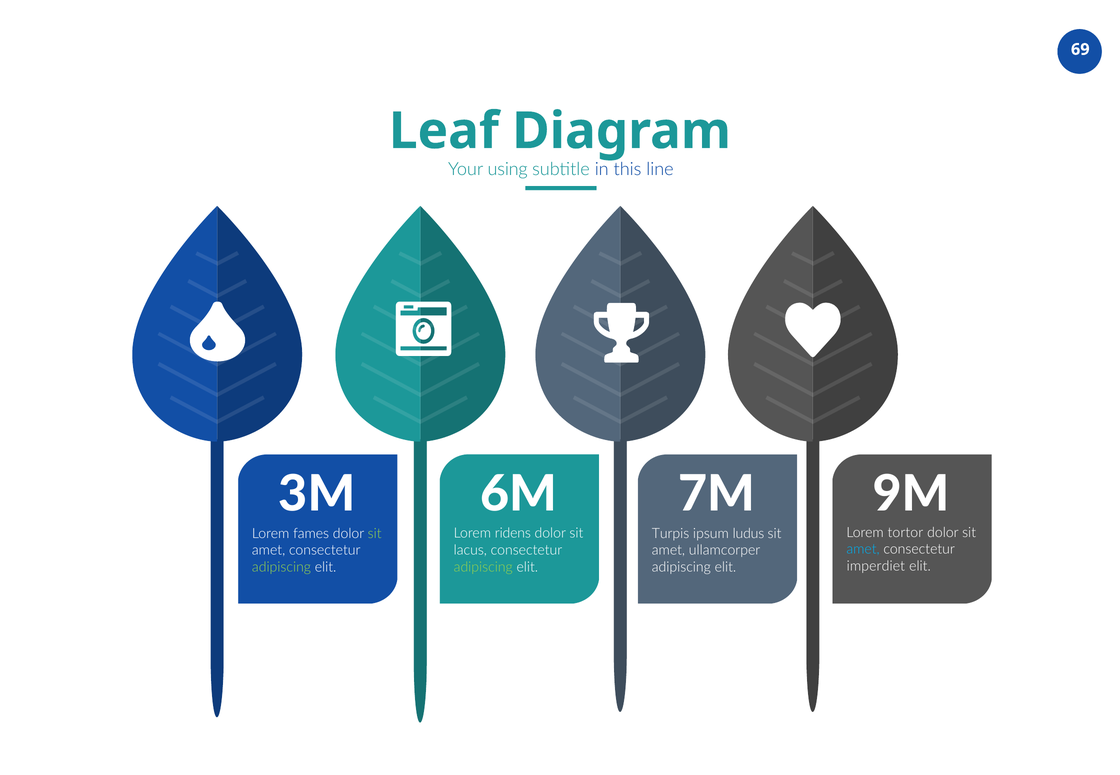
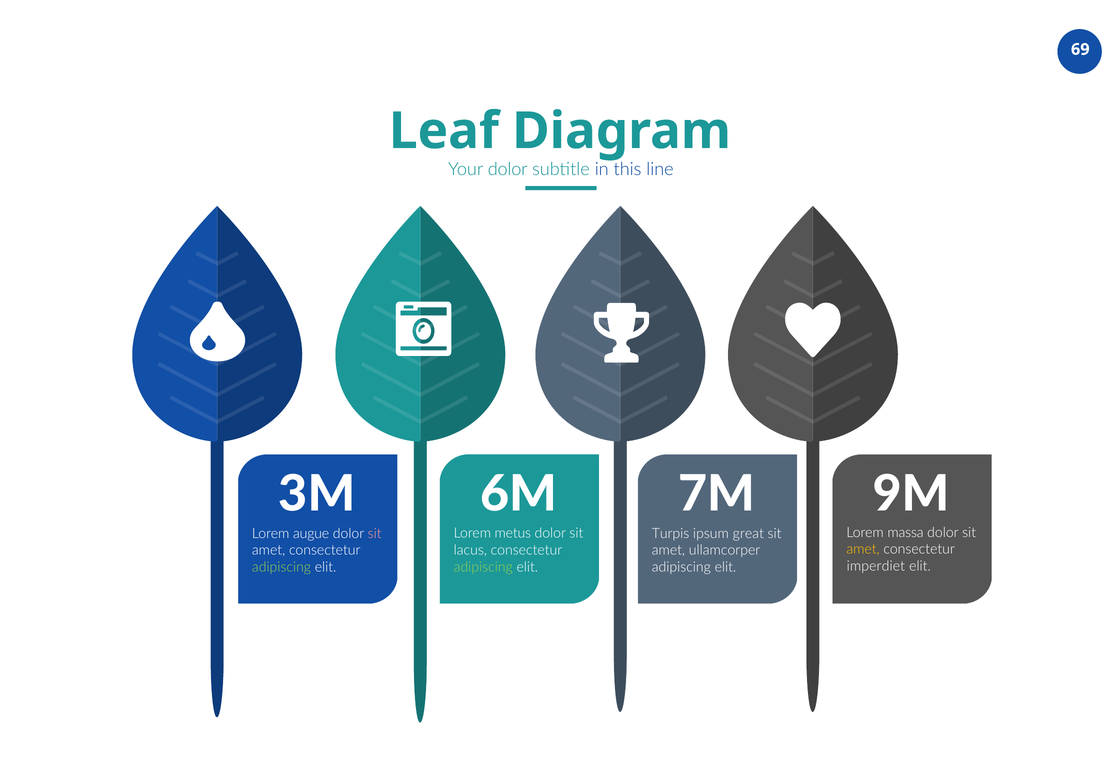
using: using -> dolor (508, 169)
tortor: tortor -> massa (906, 533)
ridens: ridens -> metus (513, 534)
fames: fames -> augue (311, 534)
sit colour: light green -> pink (375, 534)
ludus: ludus -> great (748, 534)
amet colour: light blue -> yellow (863, 549)
